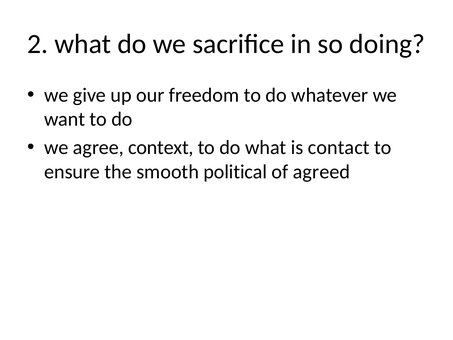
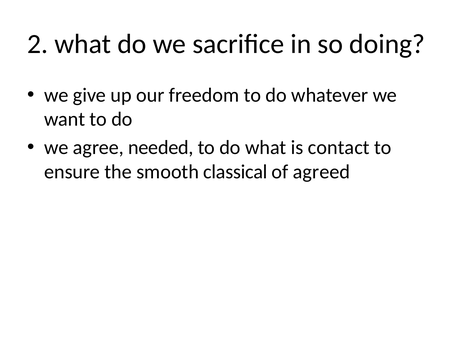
context: context -> needed (161, 147)
political: political -> classical (235, 172)
